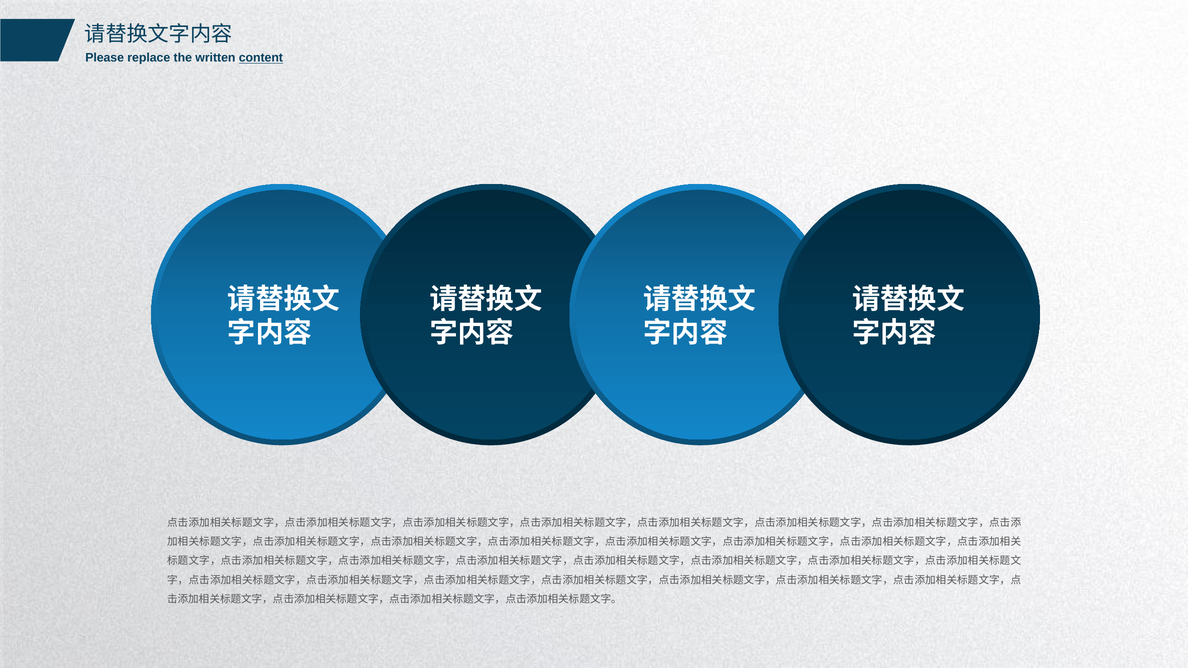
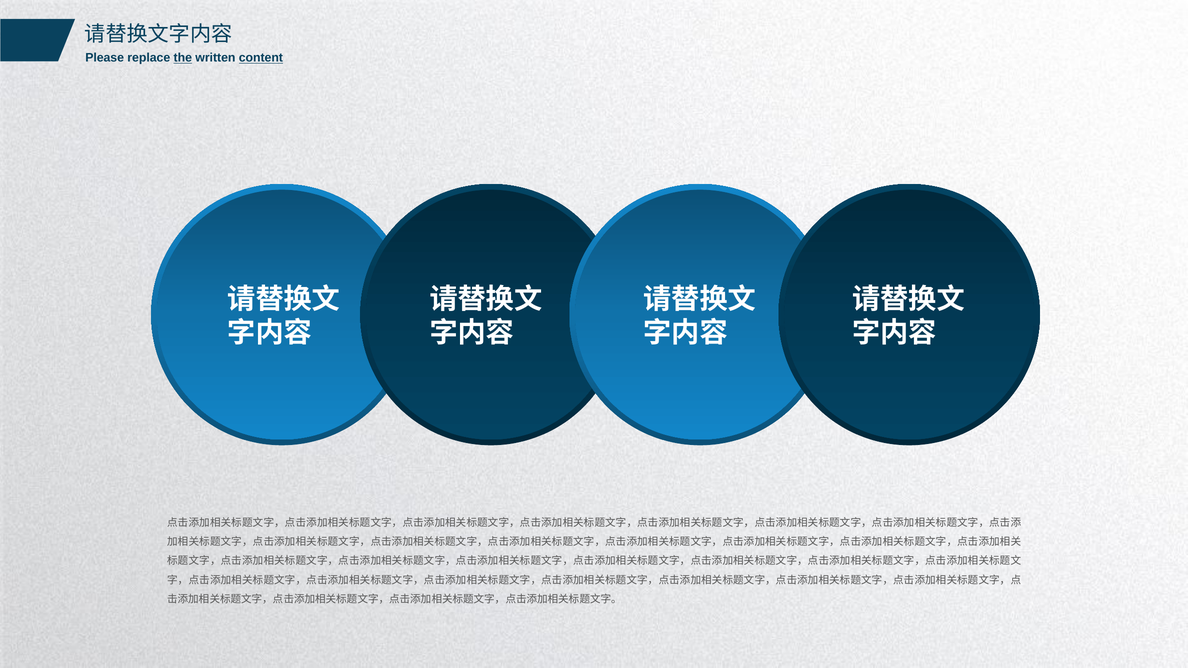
the underline: none -> present (183, 58)
